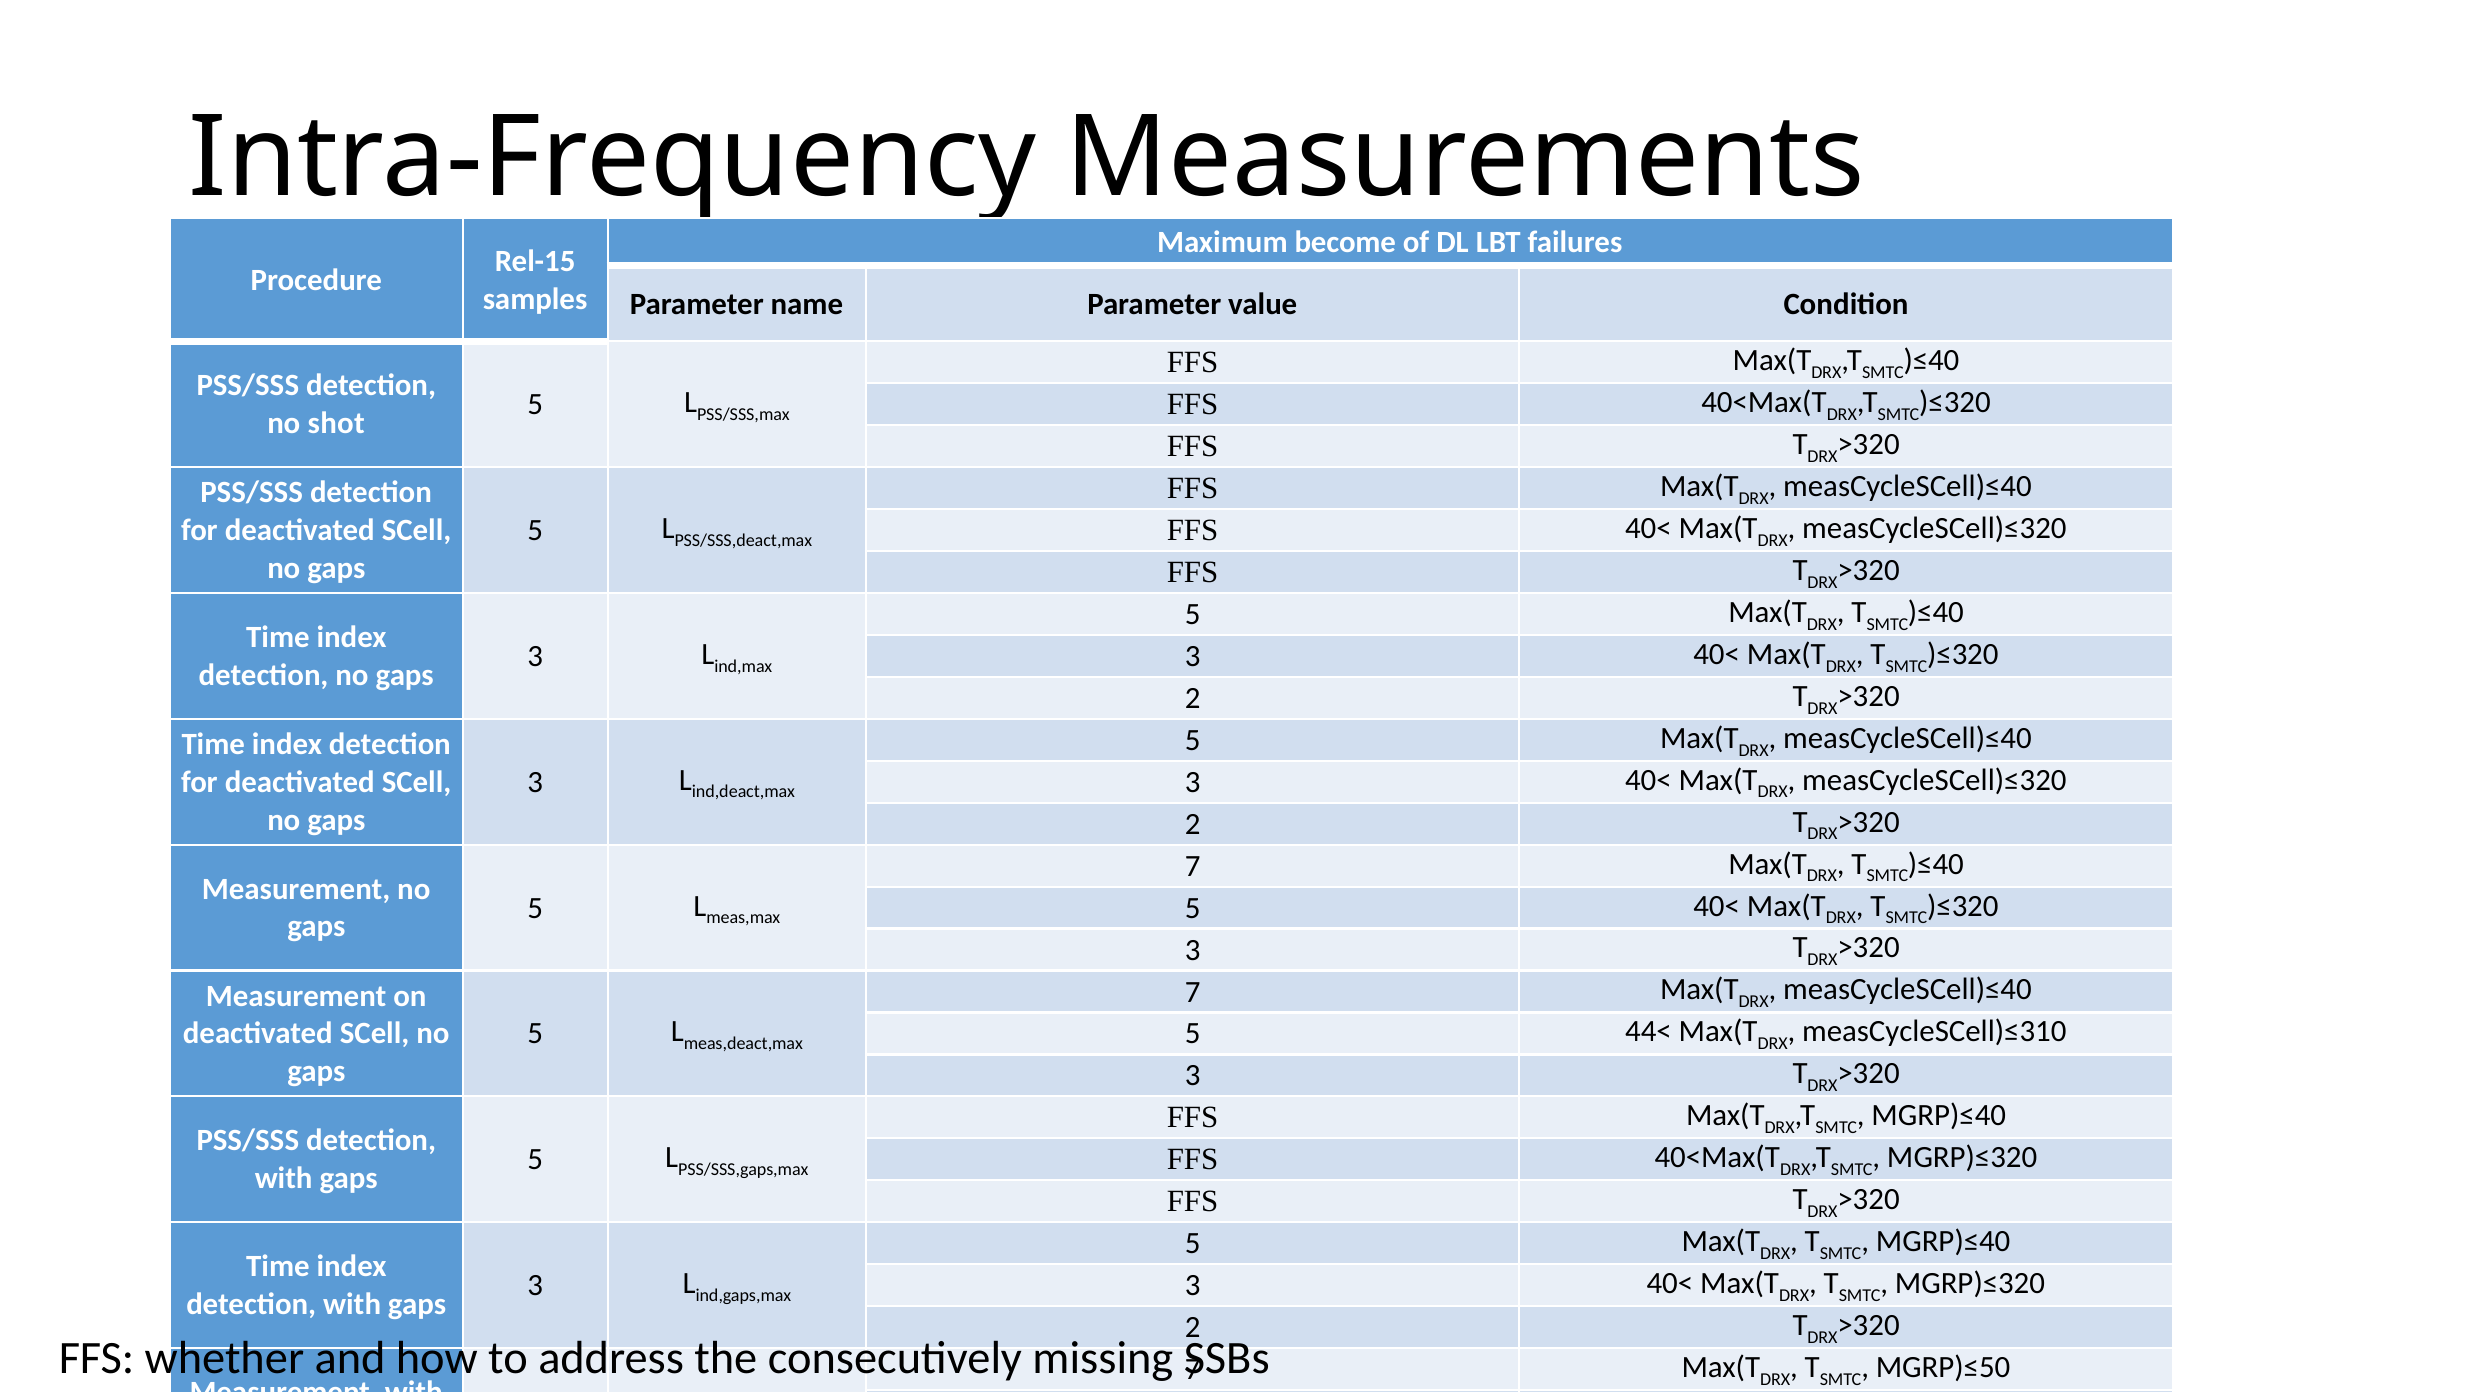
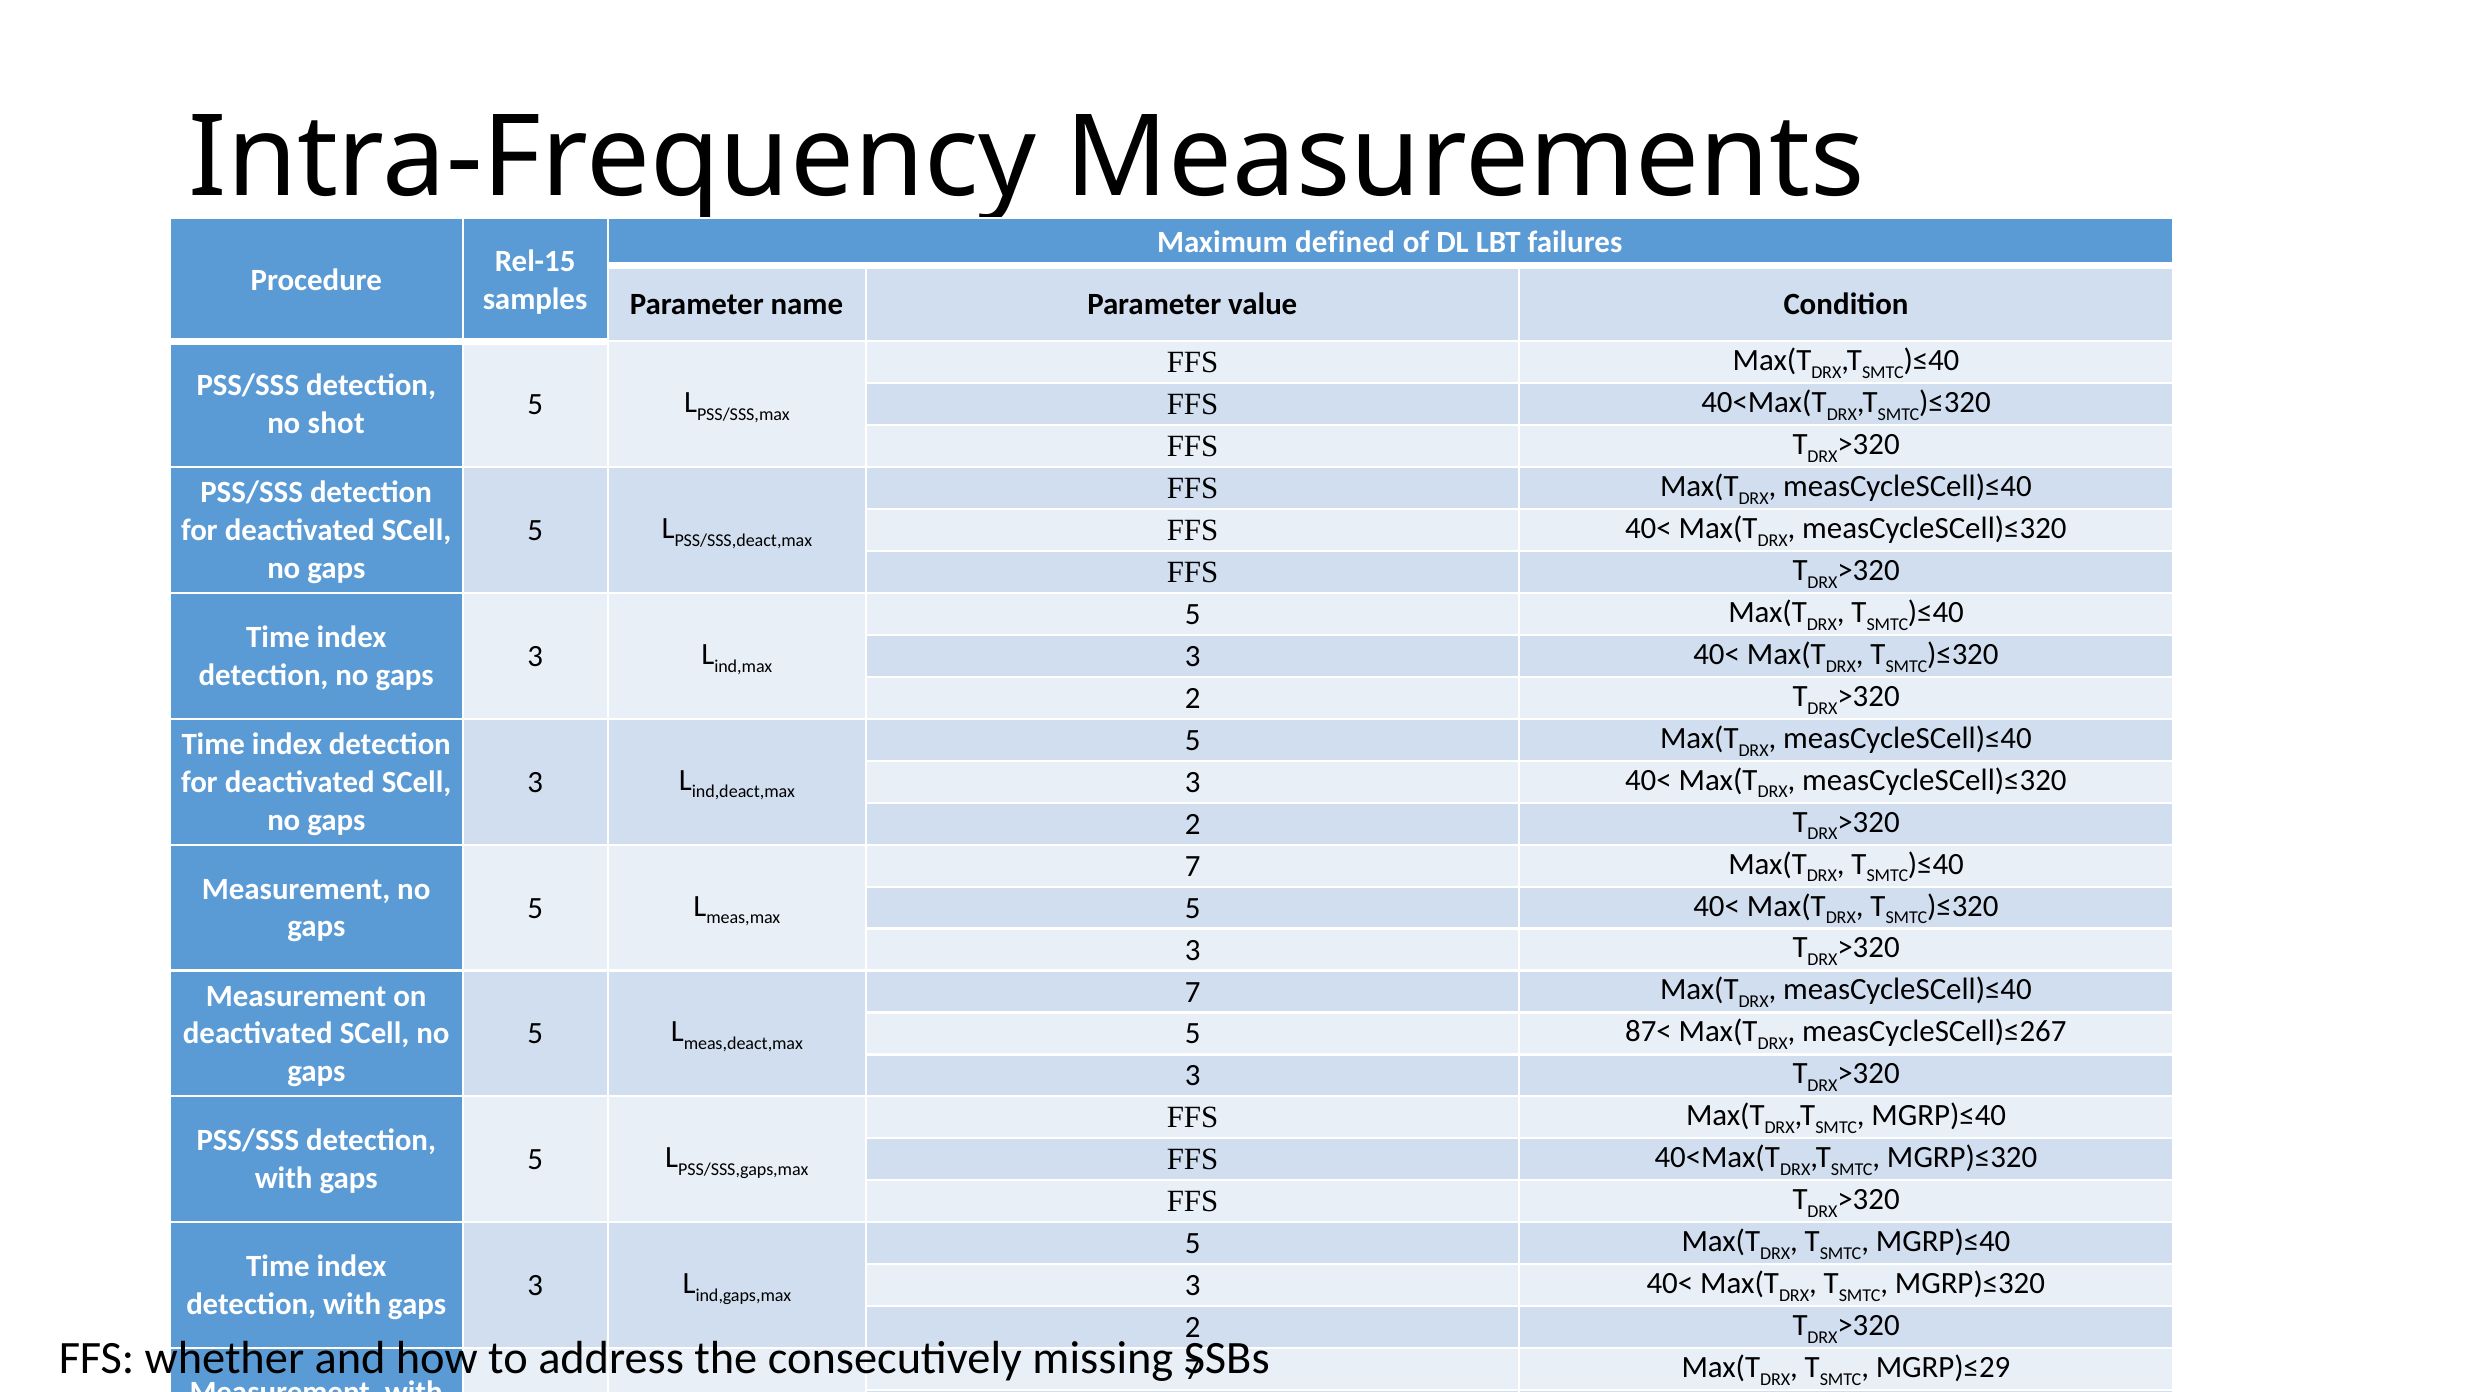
become: become -> defined (1345, 242)
44<: 44< -> 87< (1649, 1032)
measCycleSCell)≤310: measCycleSCell)≤310 -> measCycleSCell)≤267 (1934, 1032)
MGRP)≤50: MGRP)≤50 -> MGRP)≤29 (1943, 1367)
